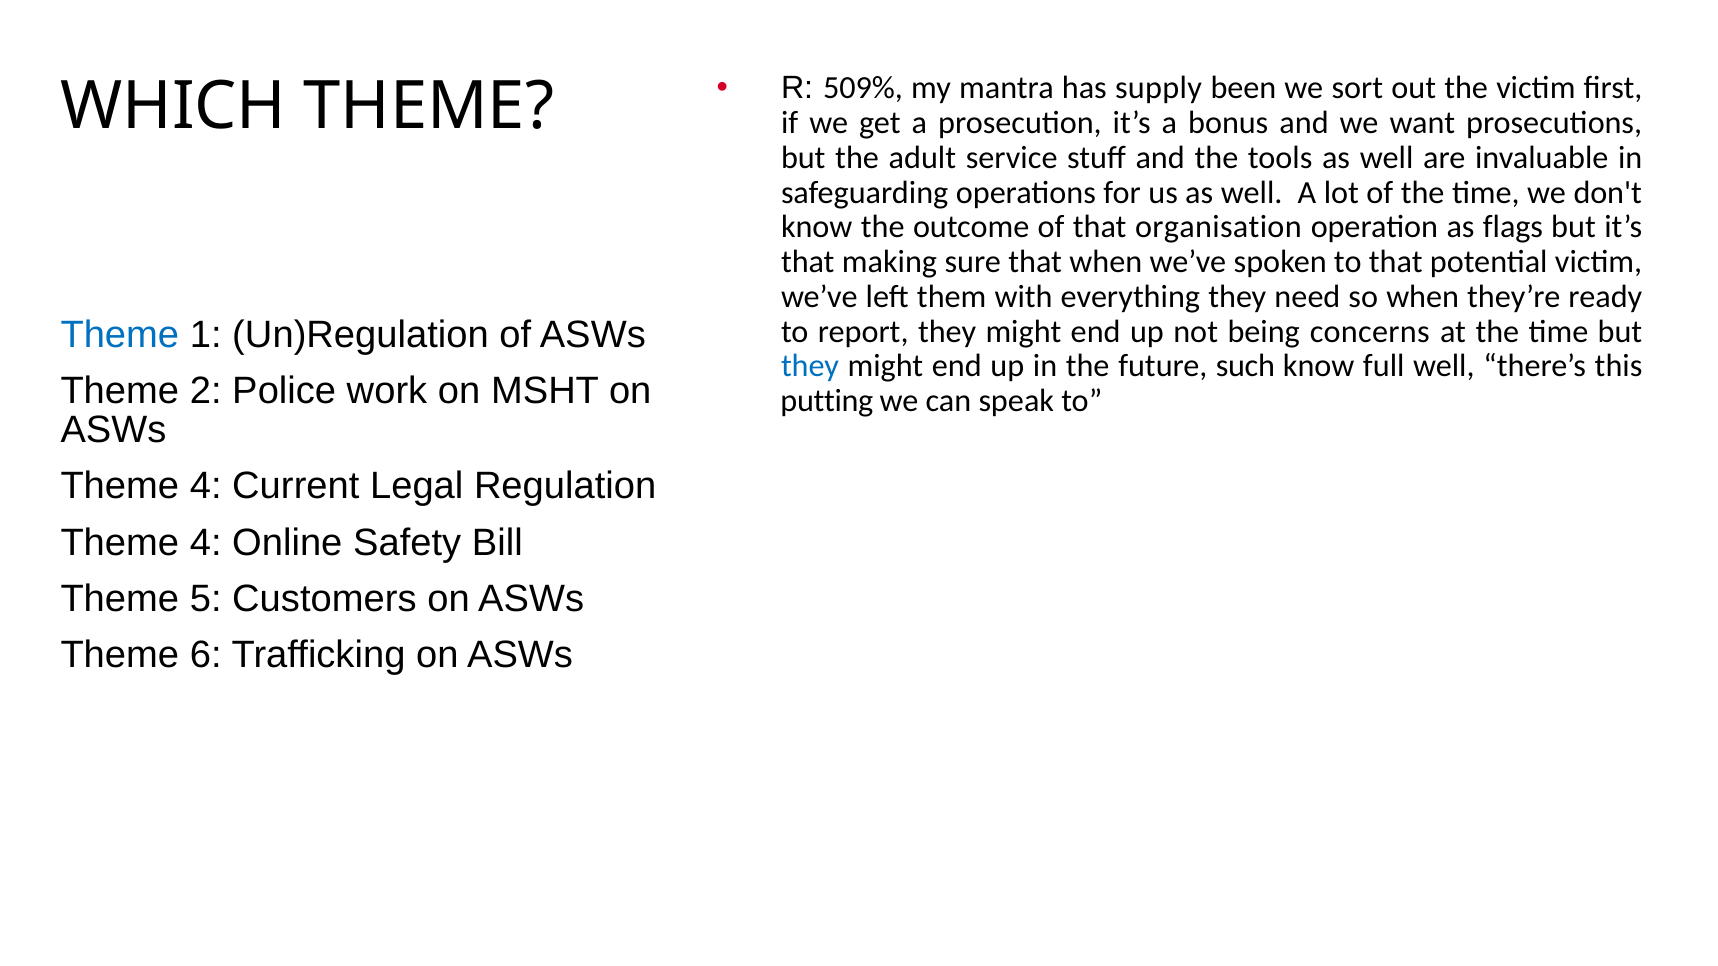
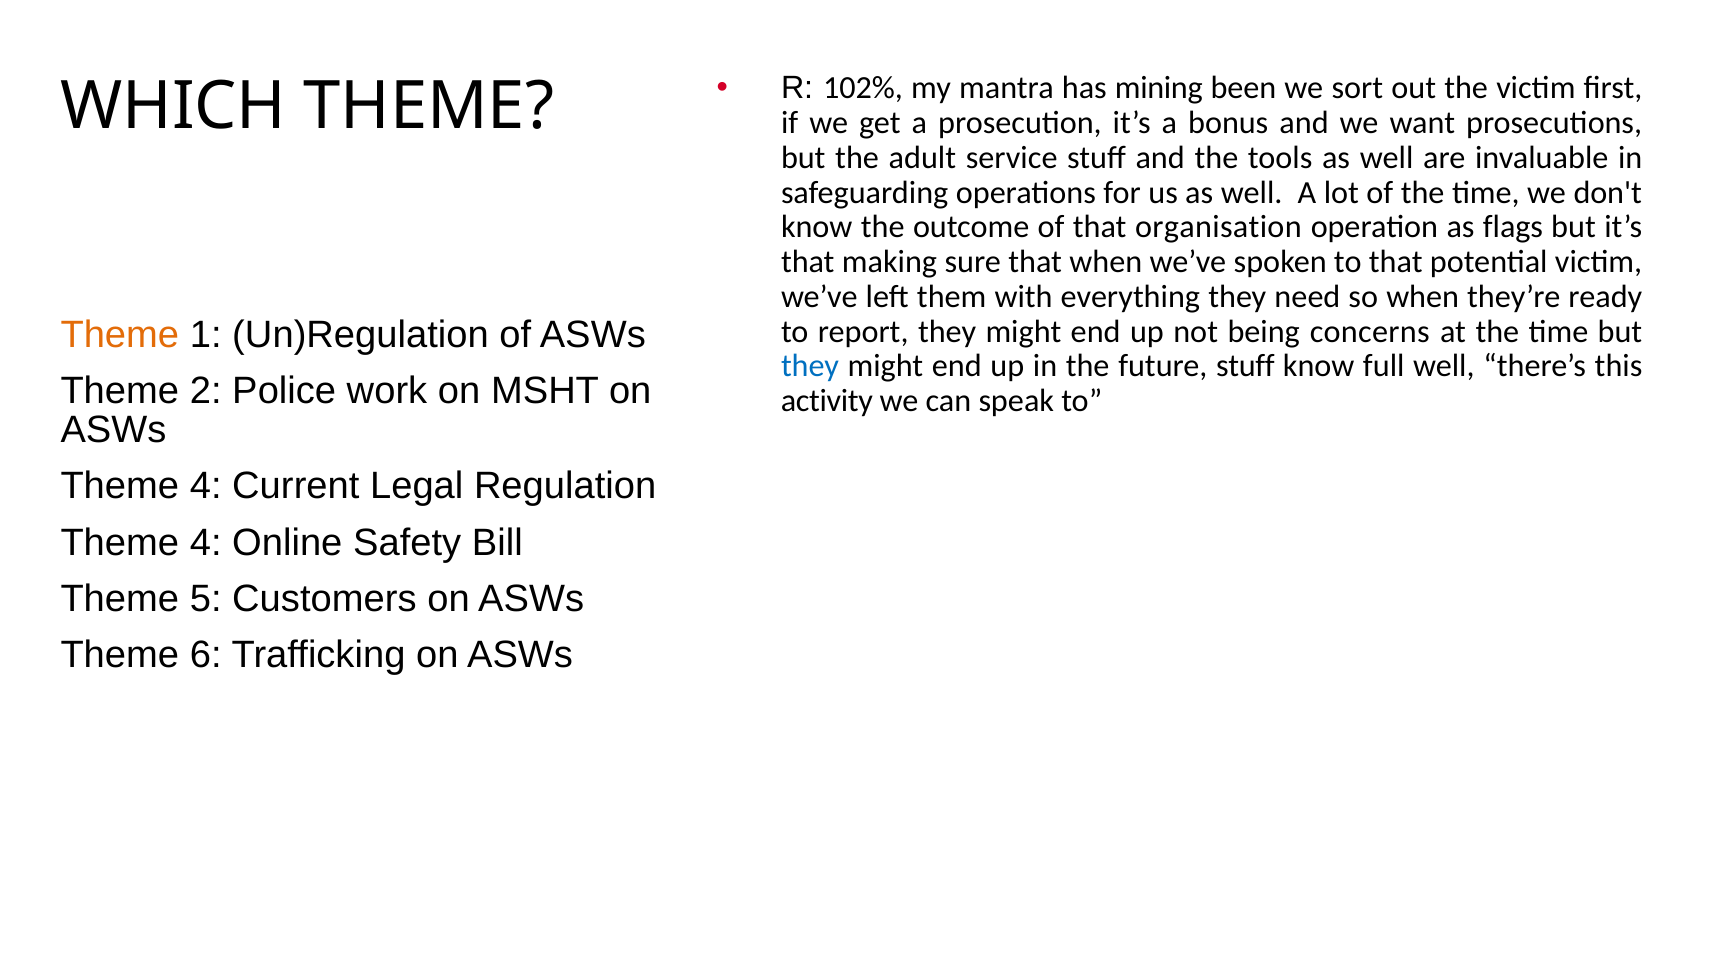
509%: 509% -> 102% (863, 88)
supply: supply -> mining (1159, 88)
Theme colour: blue -> orange (120, 335)
future such: such -> stuff (1245, 366)
putting: putting -> activity (827, 401)
